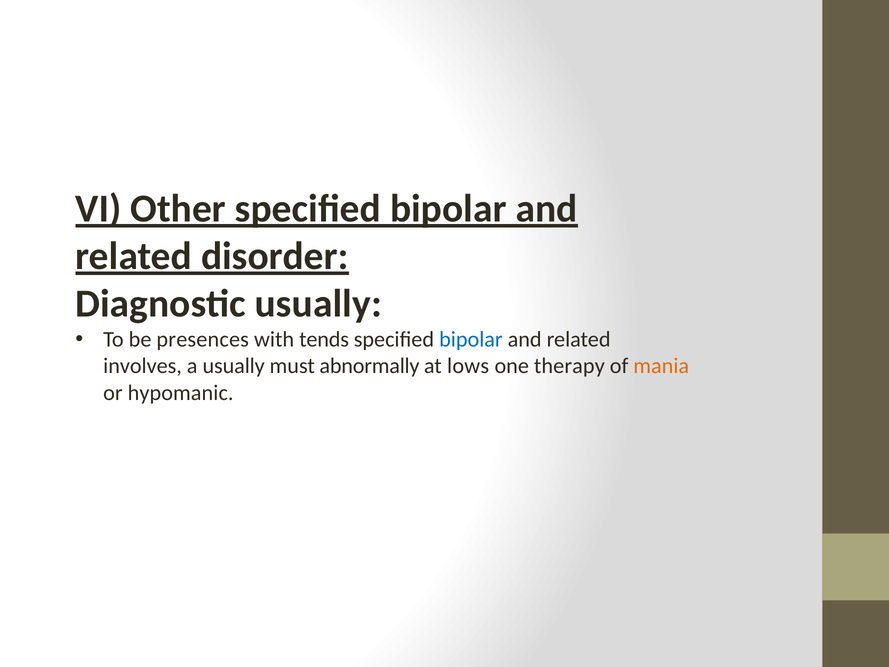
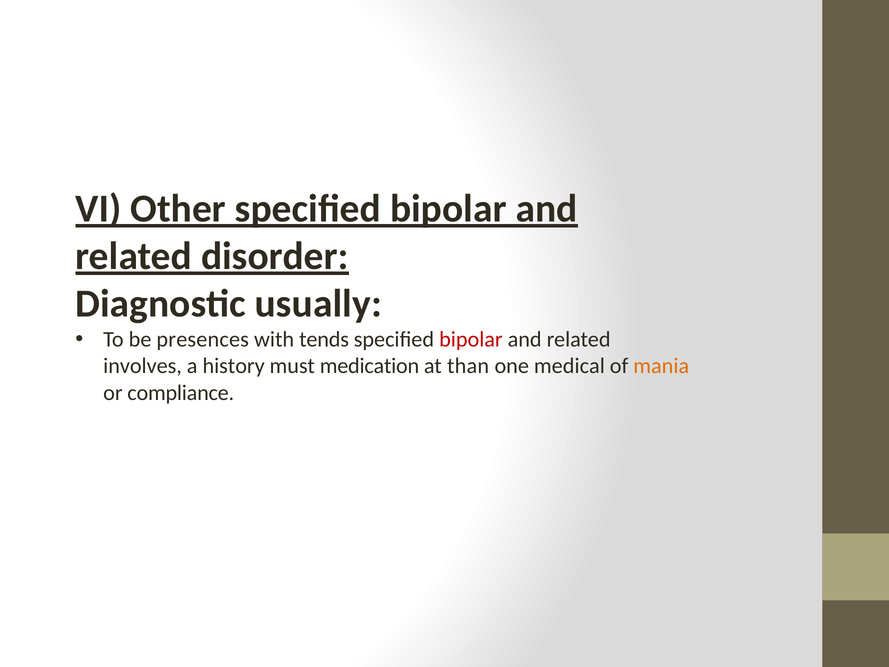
bipolar colour: blue -> red (471, 339)
a usually: usually -> history (234, 366)
abnormally: abnormally -> medication (370, 366)
lows: lows -> than (468, 366)
therapy: therapy -> medical (569, 366)
hypomanic: hypomanic -> compliance (181, 393)
